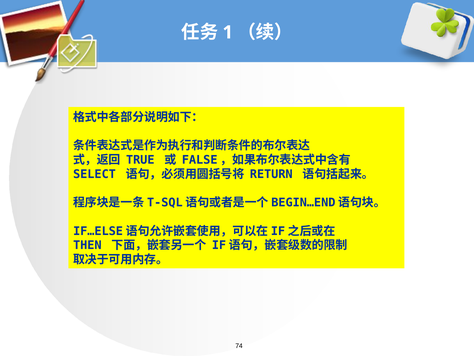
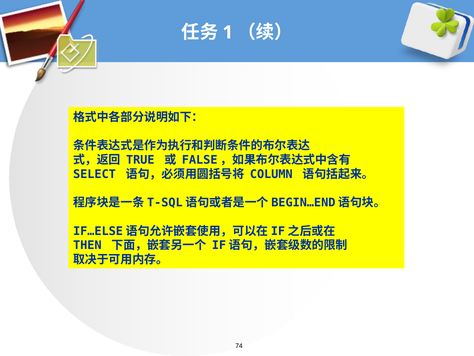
RETURN: RETURN -> COLUMN (271, 174)
